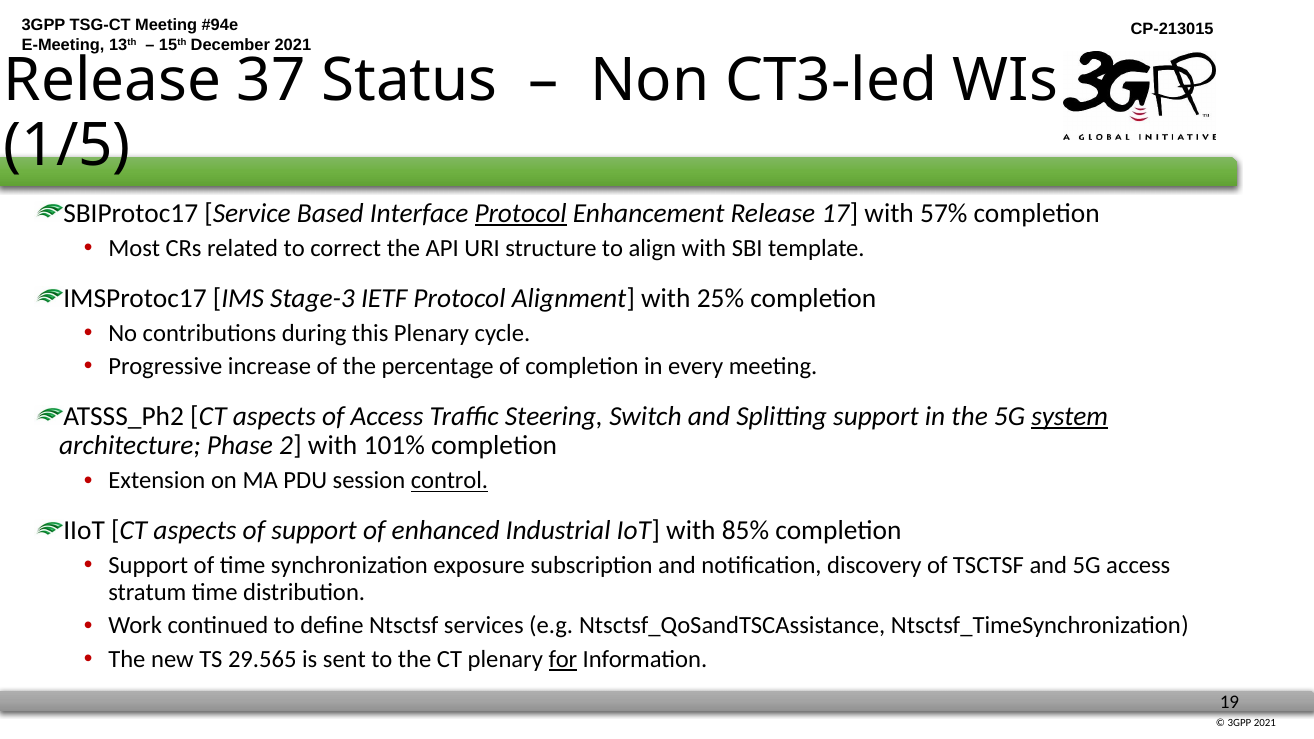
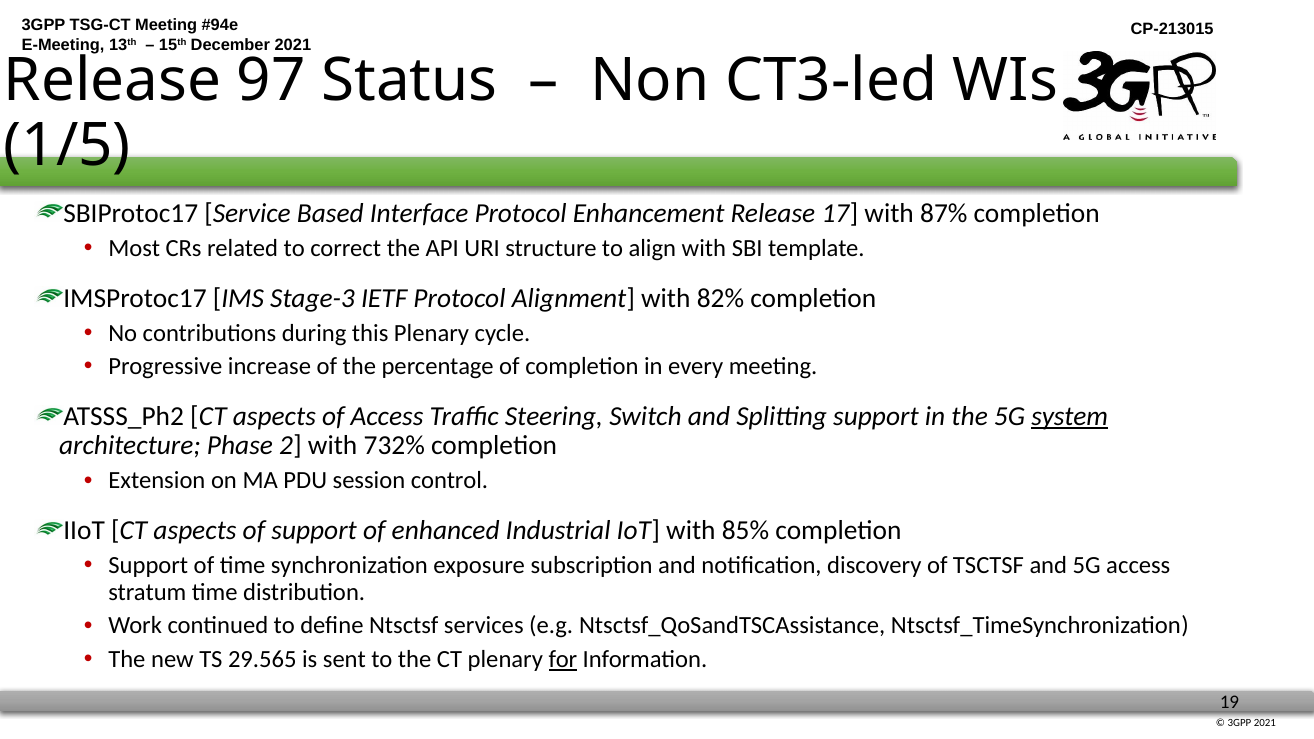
37: 37 -> 97 (271, 80)
Protocol underline: present -> none (521, 213)
57%: 57% -> 87% (944, 213)
25%: 25% -> 82% (720, 298)
101%: 101% -> 732% (394, 446)
control underline: present -> none (449, 481)
